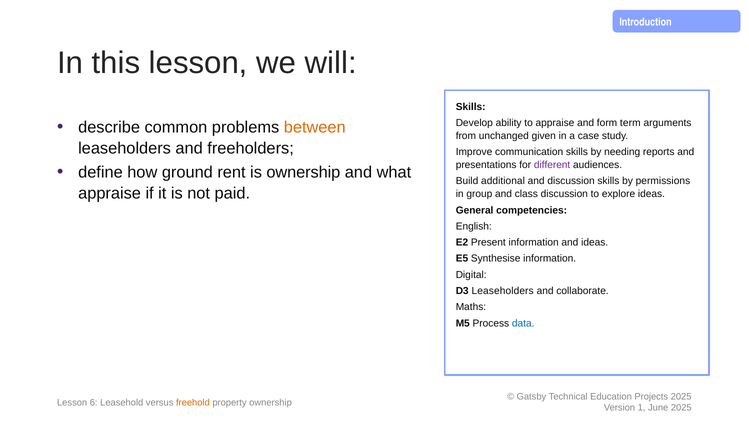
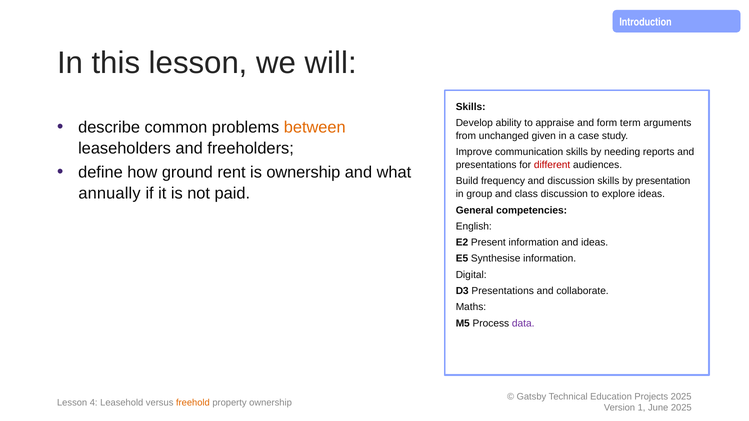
different colour: purple -> red (552, 165)
additional: additional -> frequency (503, 181)
permissions: permissions -> presentation (663, 181)
appraise: appraise -> annually (109, 194)
D3 Leaseholders: Leaseholders -> Presentations (503, 291)
data colour: blue -> purple (523, 323)
6: 6 -> 4 (94, 403)
